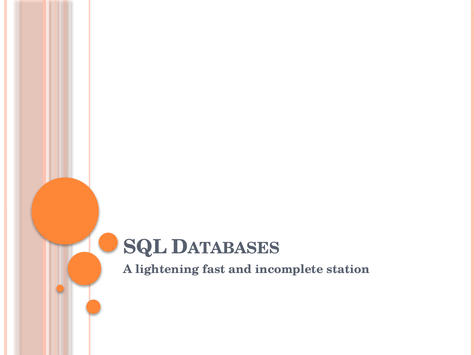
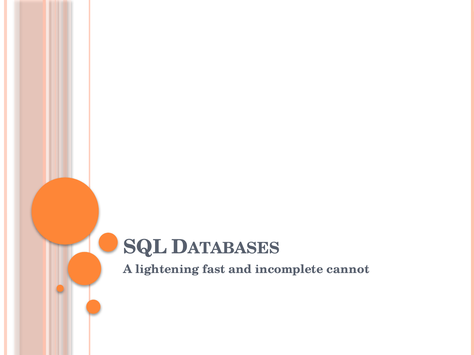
station: station -> cannot (348, 270)
